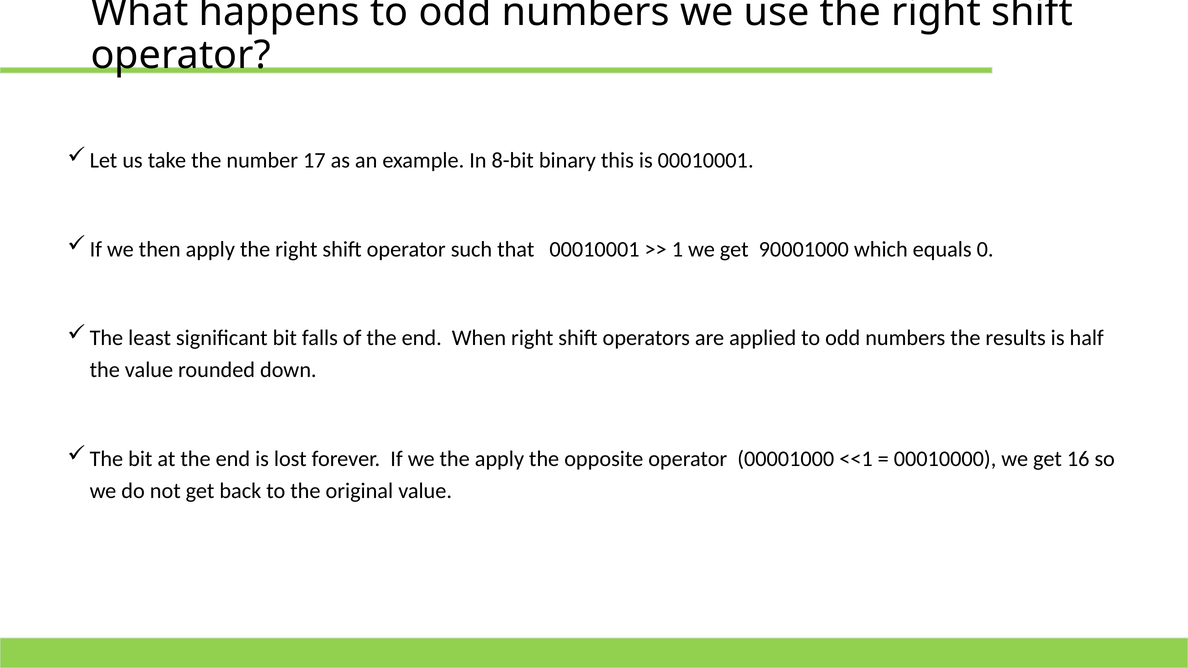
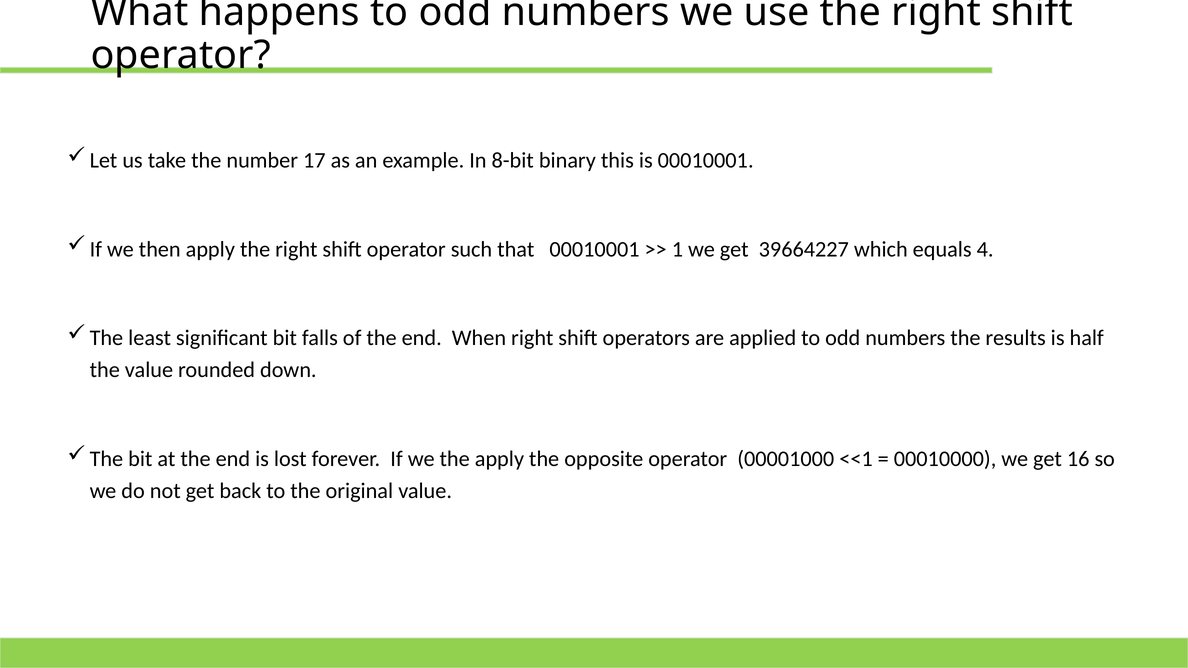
90001000: 90001000 -> 39664227 (804, 249)
0: 0 -> 4 (985, 249)
